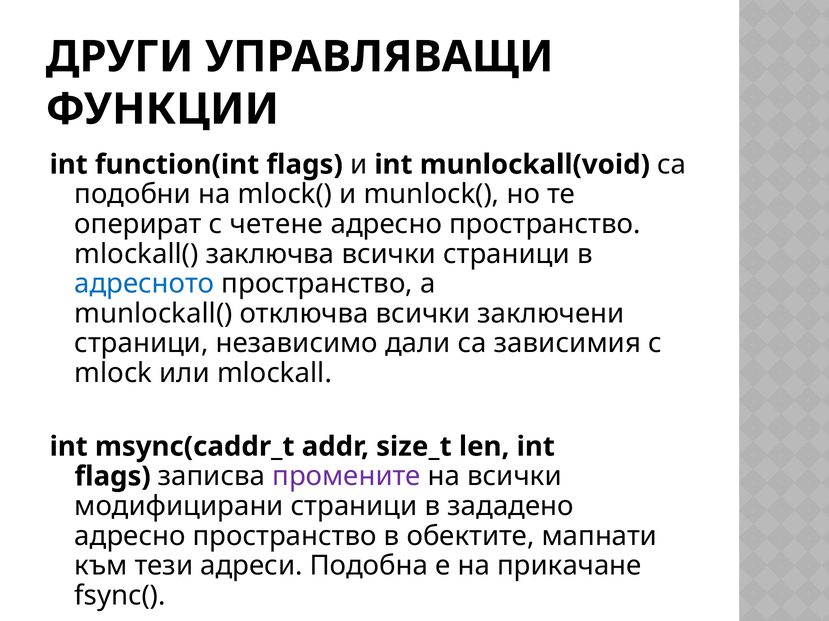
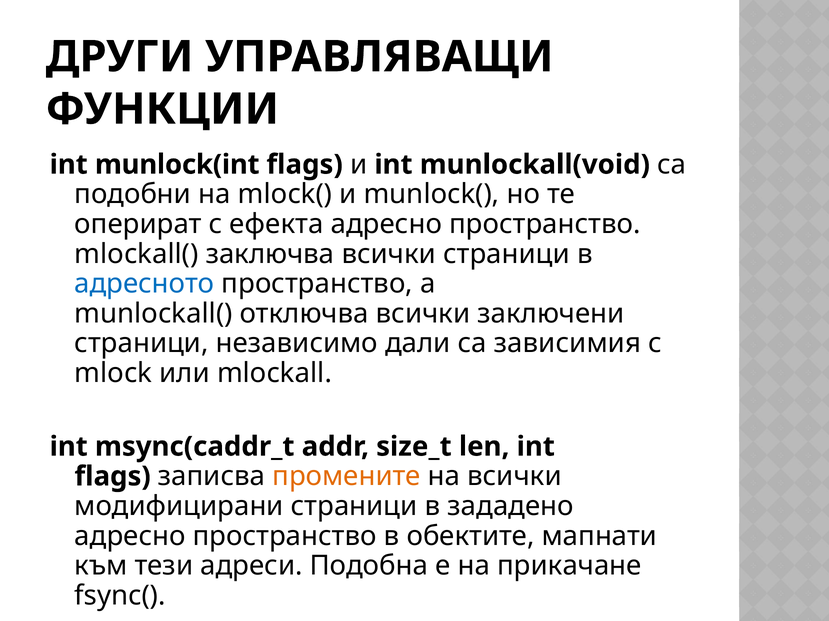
function(int: function(int -> munlock(int (177, 165)
четене: четене -> ефекта (277, 224)
промените colour: purple -> orange (347, 477)
